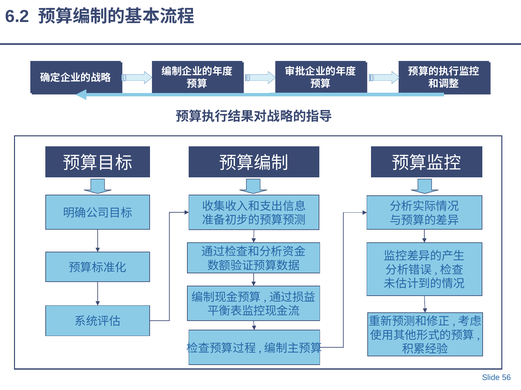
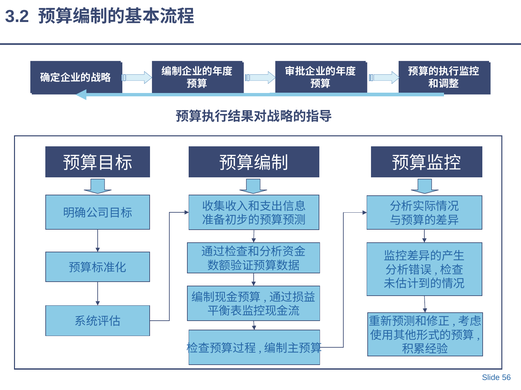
6.2: 6.2 -> 3.2 (17, 16)
